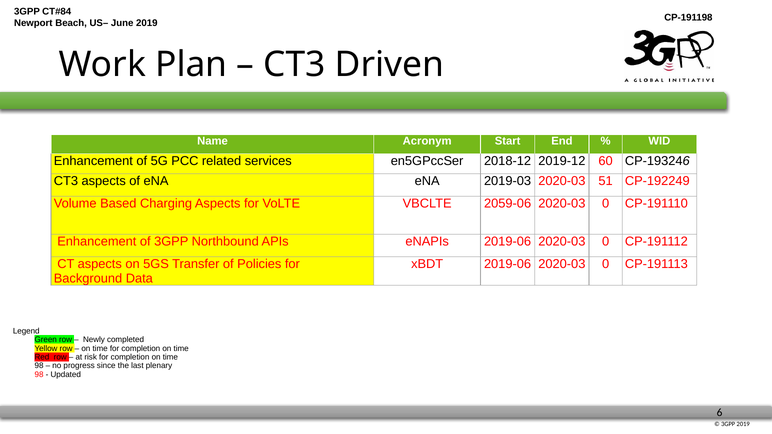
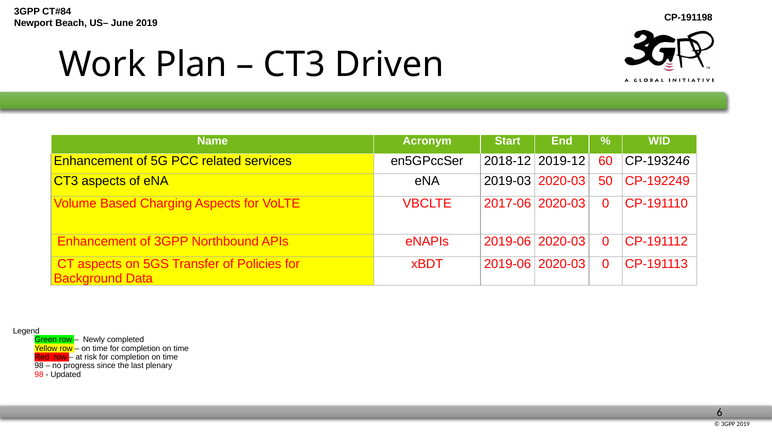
51: 51 -> 50 (606, 181)
2059-06: 2059-06 -> 2017-06 (508, 204)
